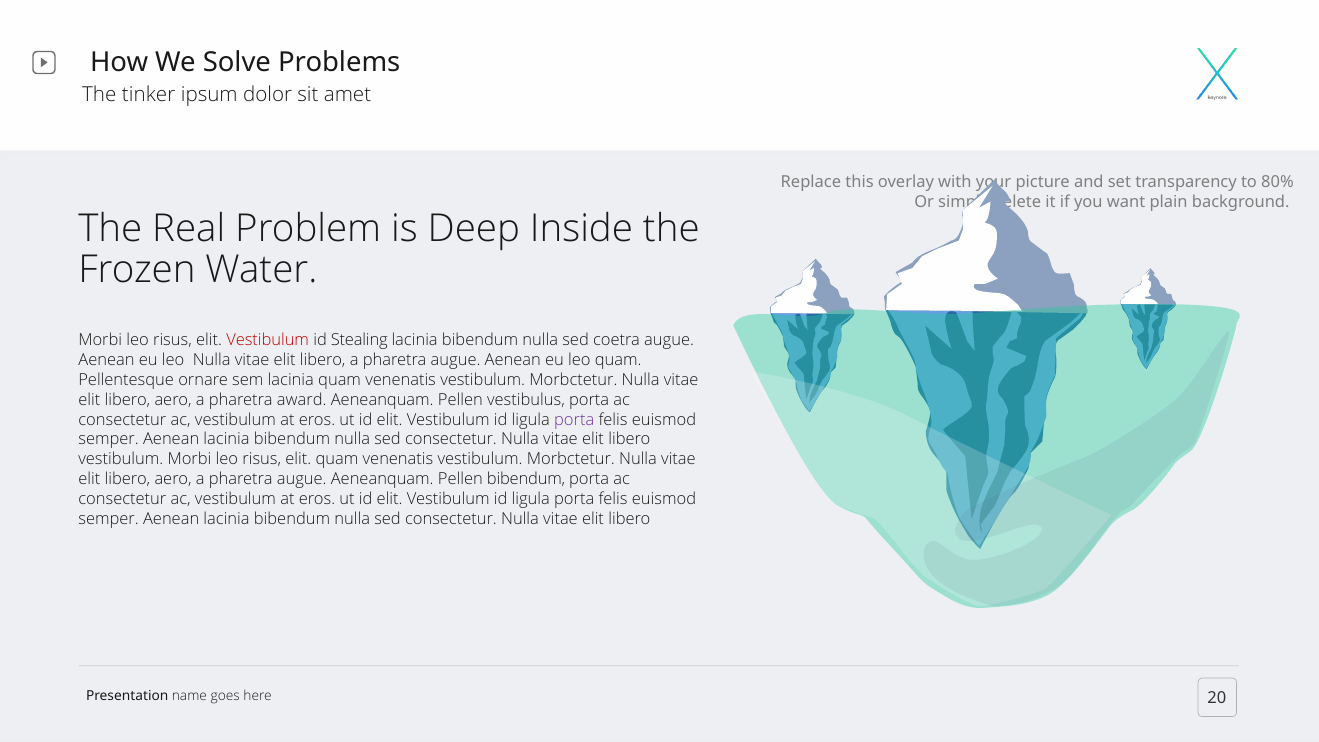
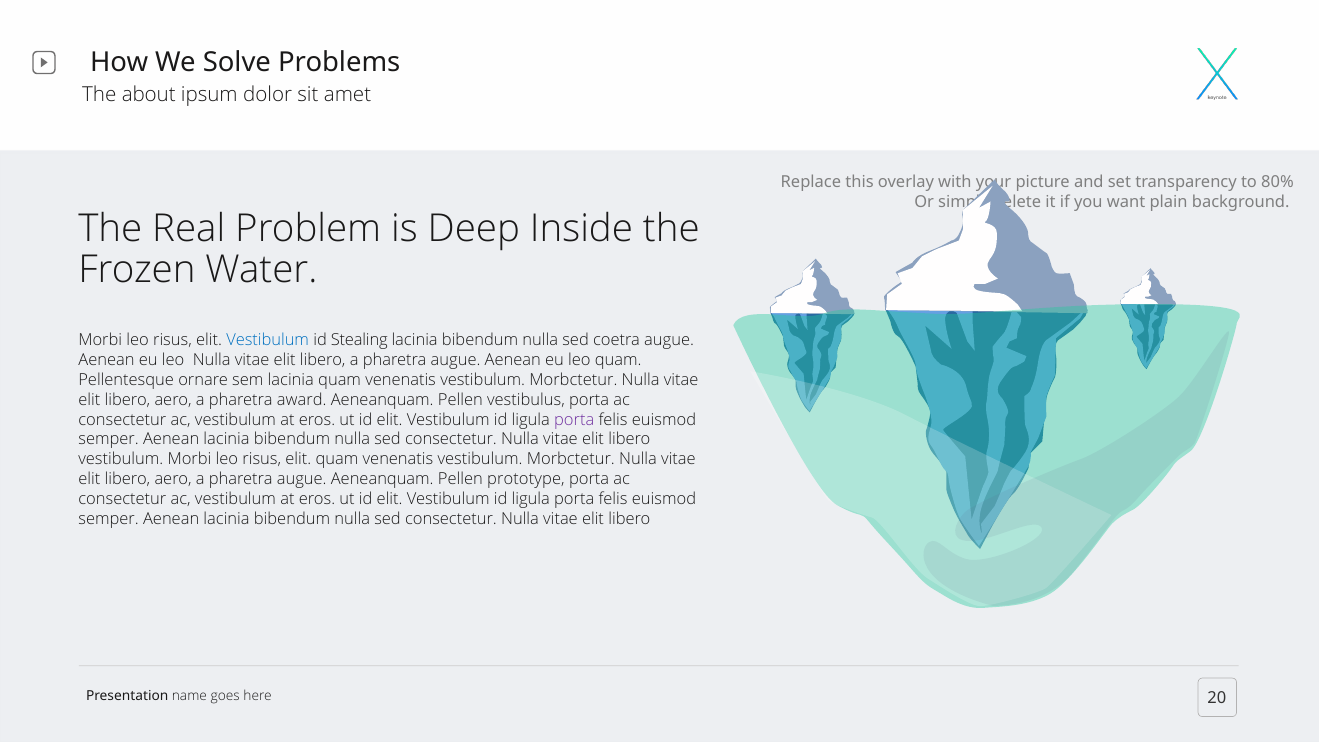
tinker: tinker -> about (149, 95)
Vestibulum colour: red -> blue (268, 340)
Pellen bibendum: bibendum -> prototype (526, 479)
